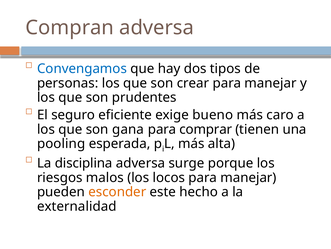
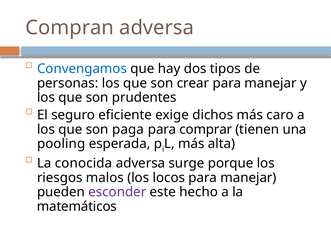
bueno: bueno -> dichos (213, 115)
gana: gana -> paga (128, 129)
disciplina: disciplina -> conocida (84, 163)
esconder colour: orange -> purple (117, 192)
externalidad: externalidad -> matemáticos (77, 206)
